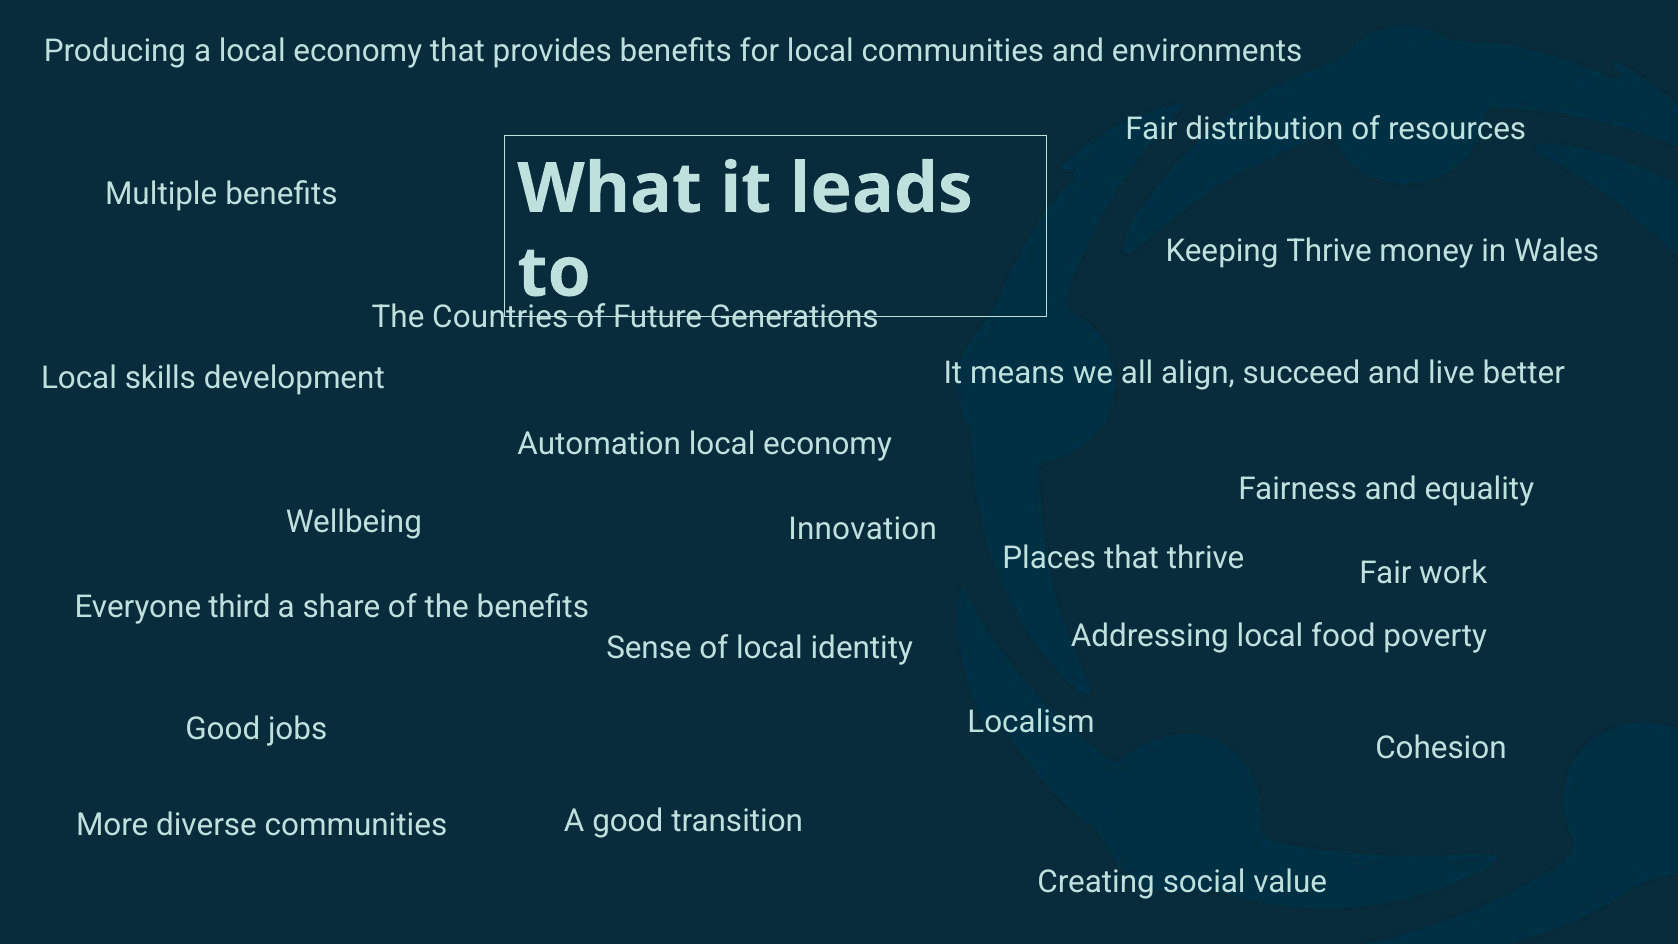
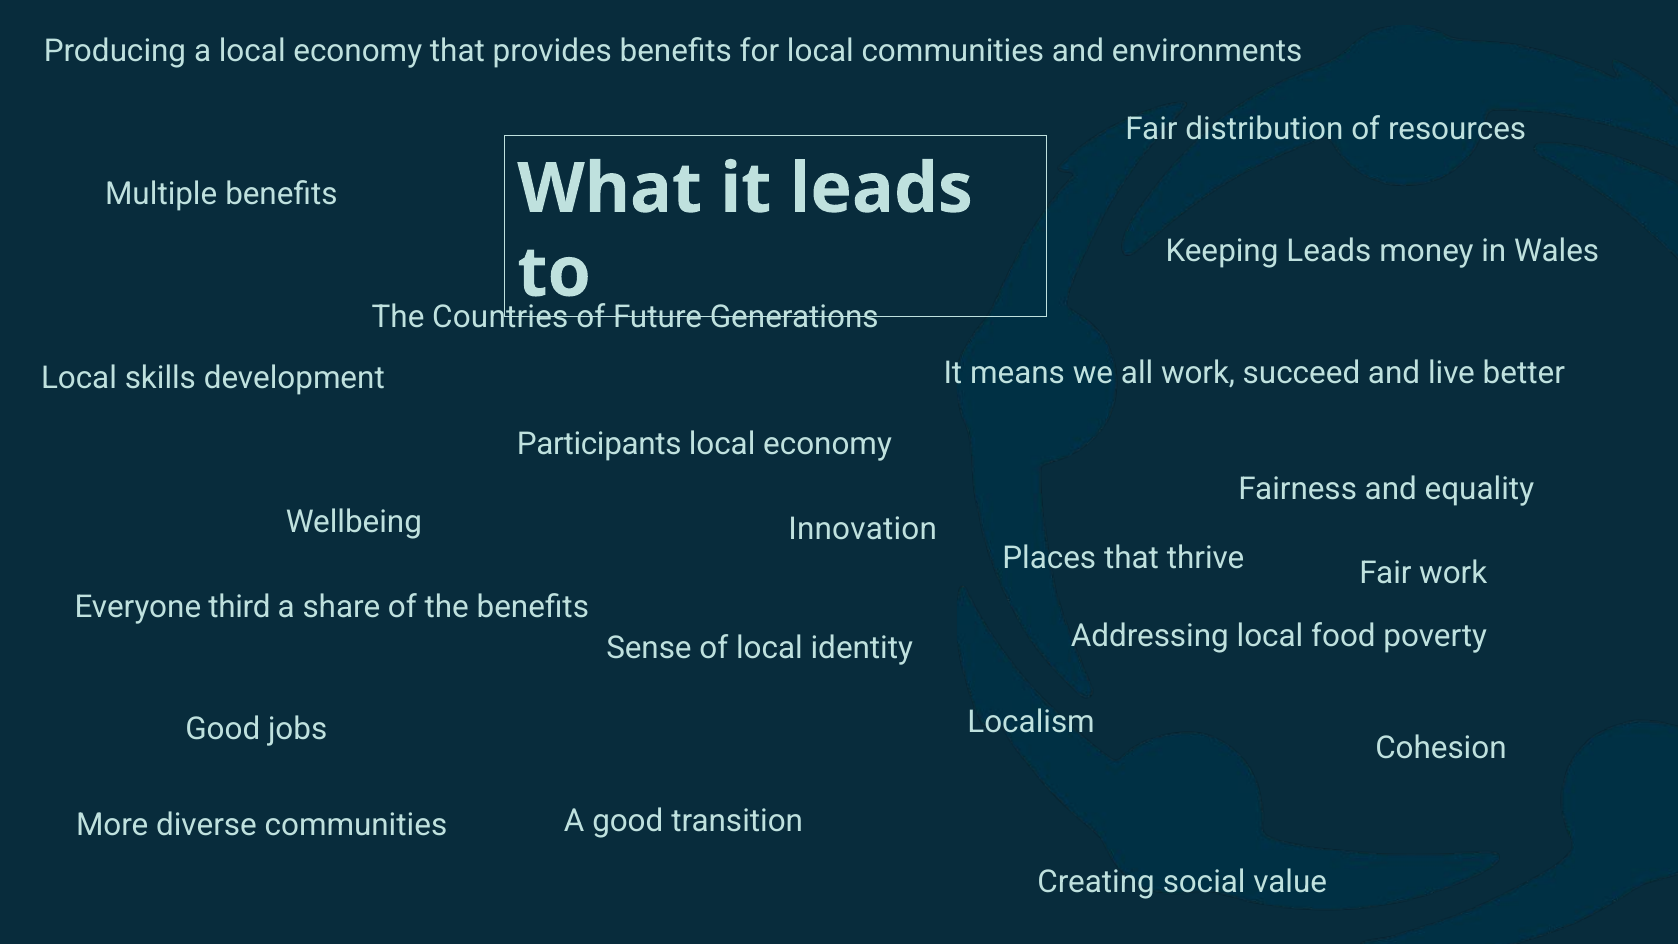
Keeping Thrive: Thrive -> Leads (1329, 251)
all align: align -> work (1198, 374)
Automation: Automation -> Participants (599, 444)
